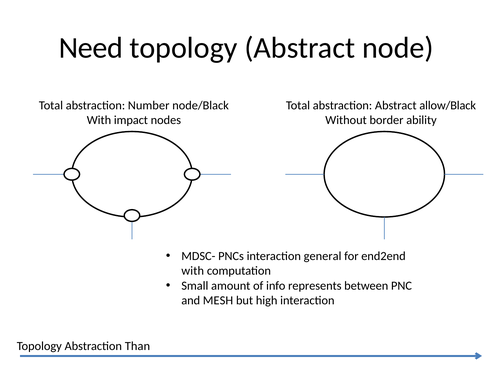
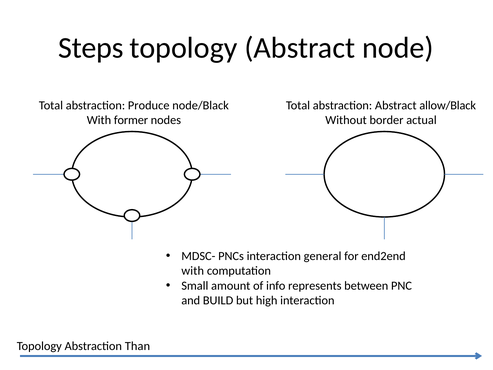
Need: Need -> Steps (91, 48)
Number: Number -> Produce (149, 105)
impact: impact -> former (131, 120)
ability: ability -> actual (421, 120)
MESH: MESH -> BUILD (218, 300)
